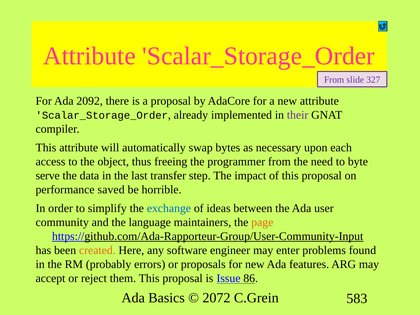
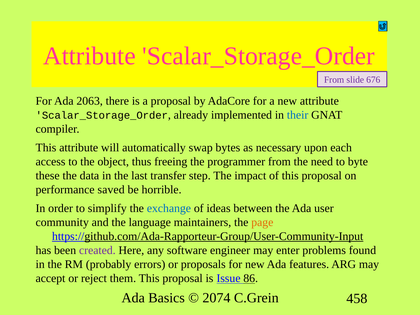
327: 327 -> 676 (373, 80)
2092: 2092 -> 2063 (90, 101)
their colour: purple -> blue (298, 115)
serve: serve -> these (48, 176)
created colour: orange -> purple (97, 250)
2072: 2072 -> 2074 (216, 298)
583: 583 -> 458 (357, 299)
